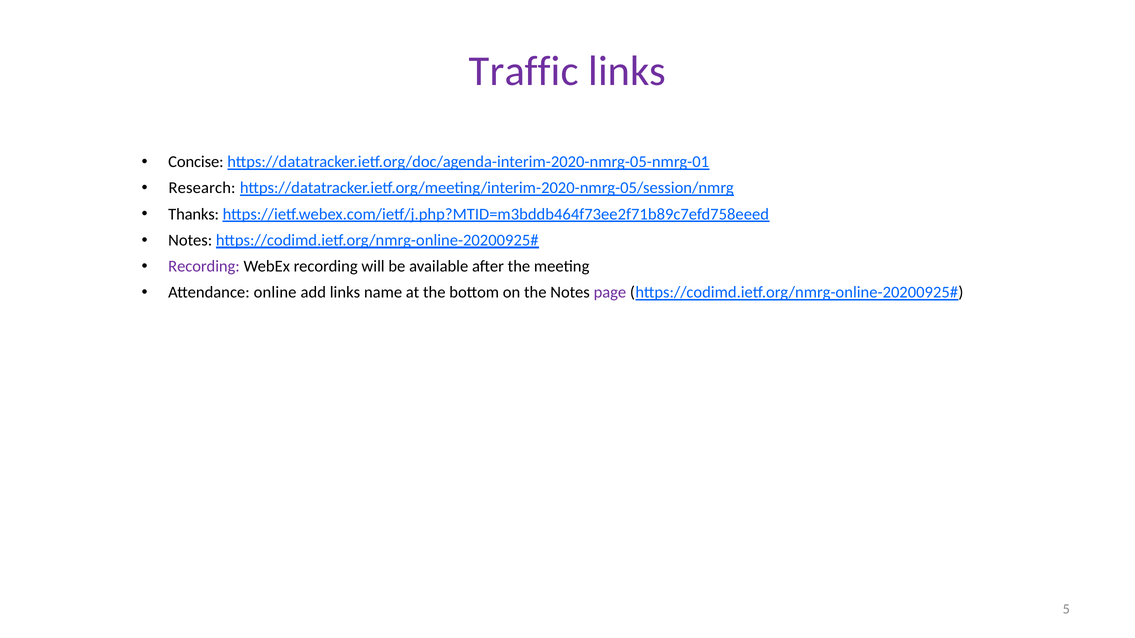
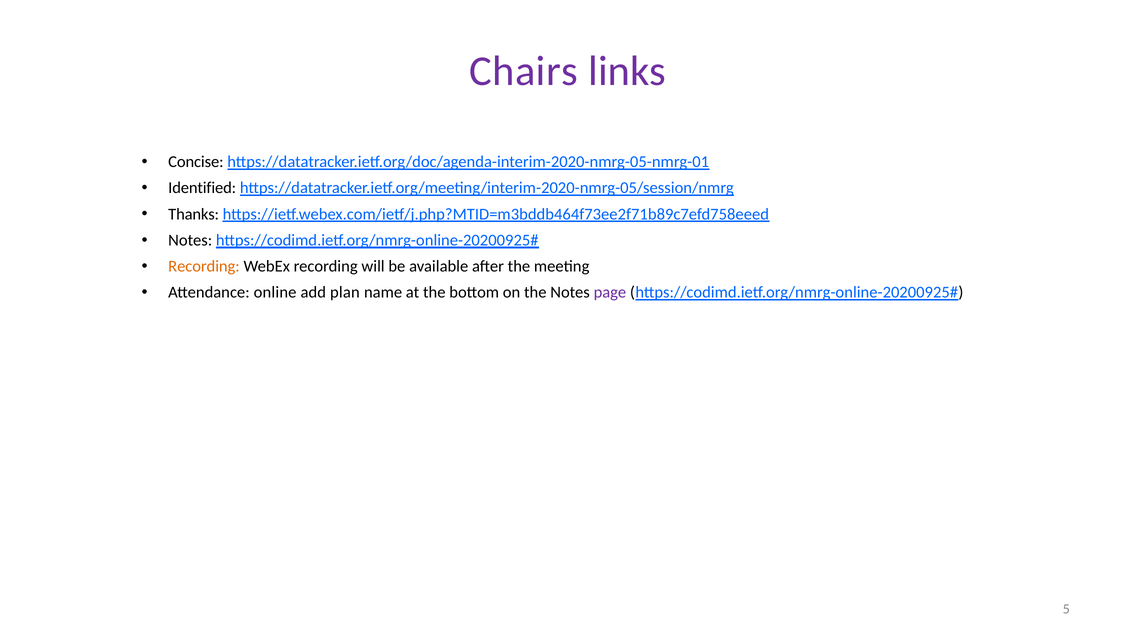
Traffic: Traffic -> Chairs (524, 71)
Research: Research -> Identified (202, 188)
Recording colour: purple -> orange (204, 267)
add links: links -> plan (345, 293)
